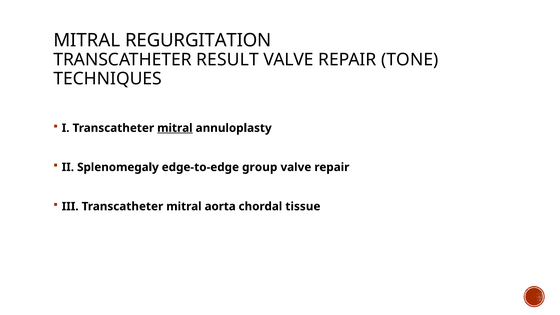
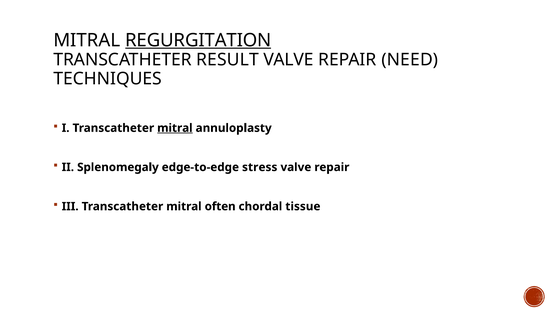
REGURGITATION underline: none -> present (198, 40)
TONE: TONE -> NEED (410, 60)
group: group -> stress (260, 167)
aorta: aorta -> often (220, 206)
